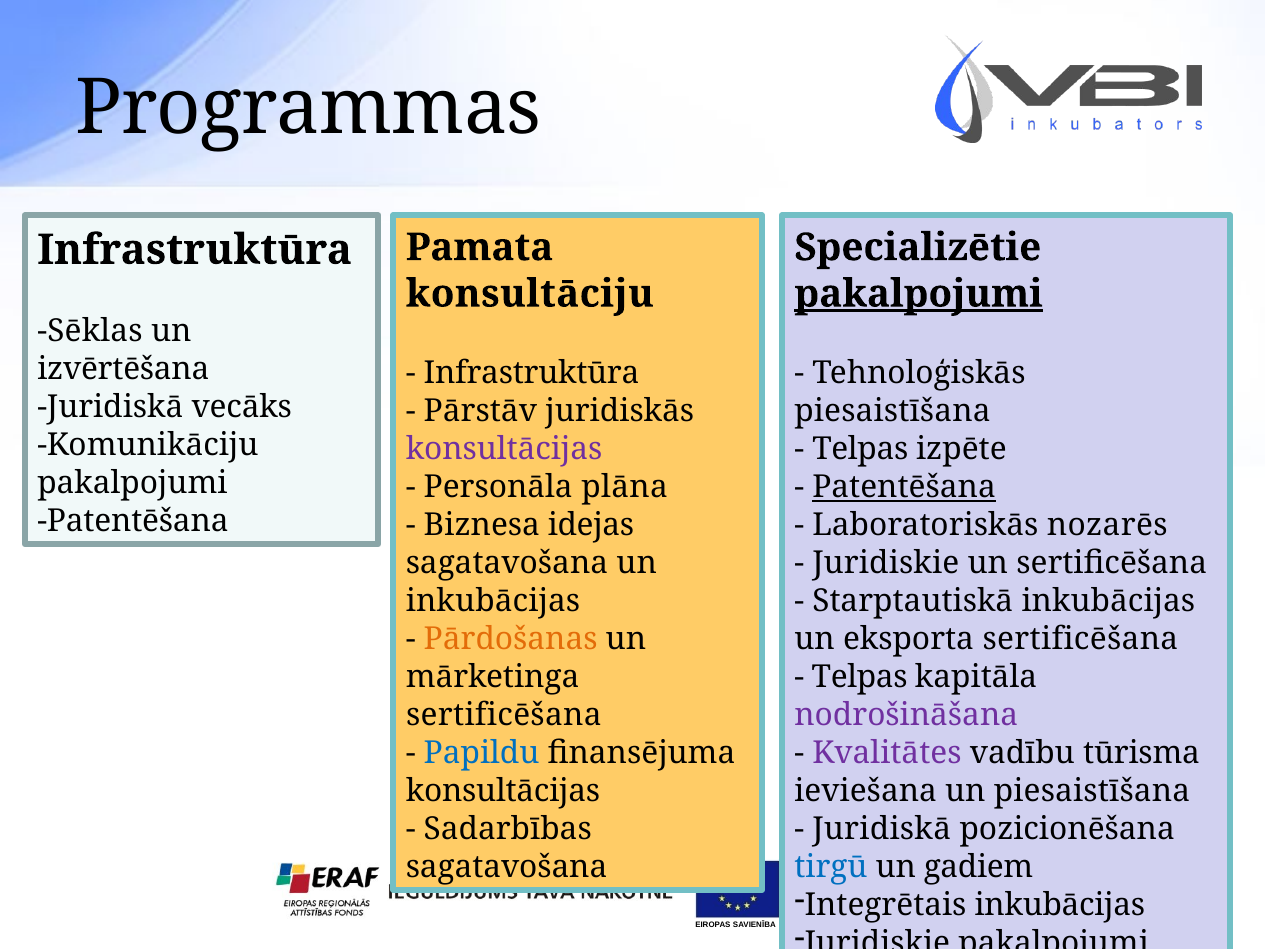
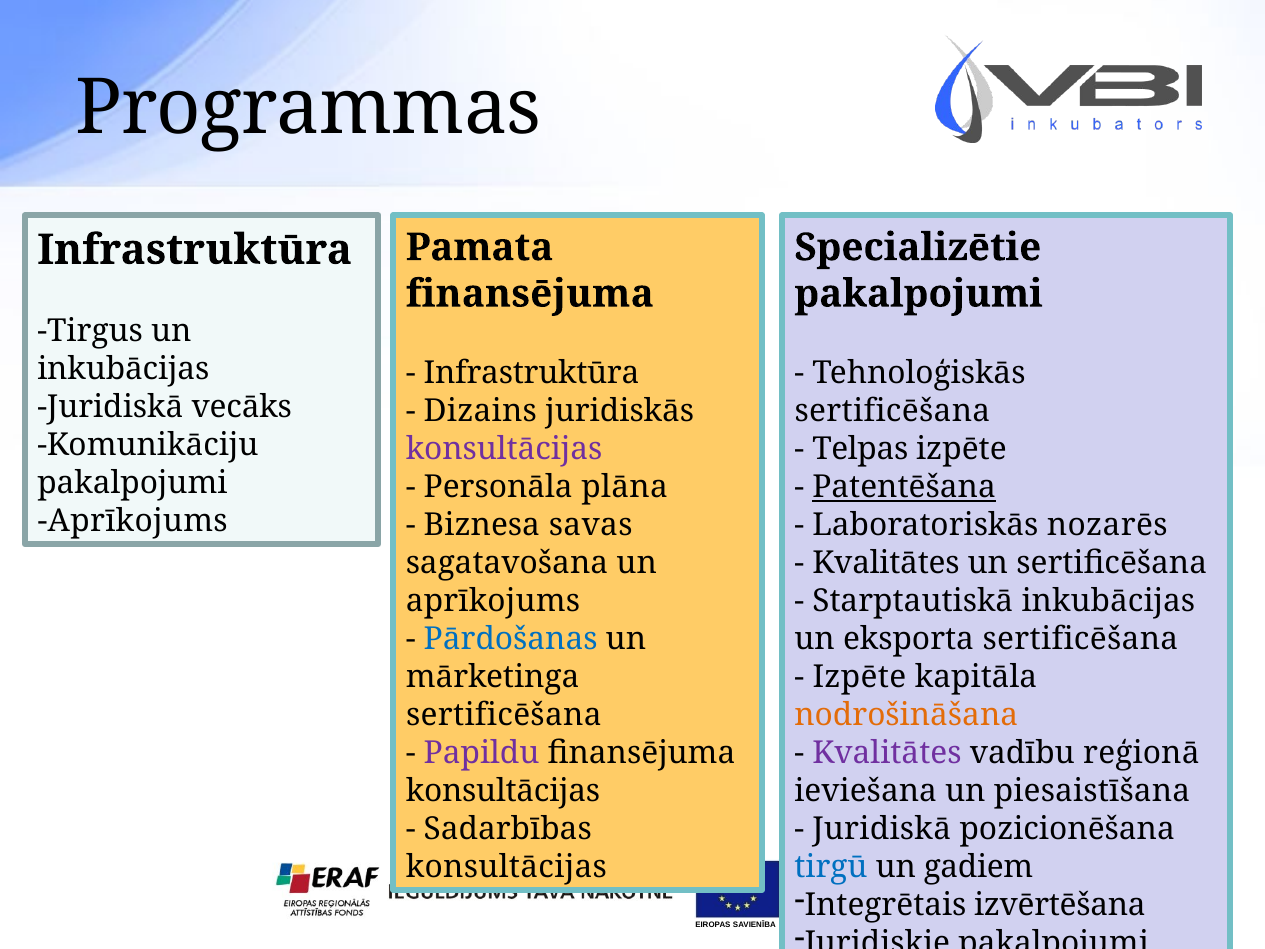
konsultāciju: konsultāciju -> finansējuma (530, 294)
pakalpojumi underline: present -> none (919, 294)
Sēklas: Sēklas -> Tirgus (90, 331)
izvērtēšana: izvērtēšana -> inkubācijas (123, 369)
Pārstāv: Pārstāv -> Dizains (480, 411)
piesaistīšana: piesaistīšana -> sertificēšana (892, 411)
Patentēšana: Patentēšana -> Aprīkojums (133, 521)
idejas: idejas -> savas (591, 525)
Juridiskie: Juridiskie -> Kvalitātes (886, 563)
inkubācijas: inkubācijas -> aprīkojums (493, 601)
Pārdošanas colour: orange -> blue (511, 639)
Telpas: Telpas -> Izpēte (859, 677)
nodrošināšana colour: purple -> orange (906, 715)
Papildu colour: blue -> purple (482, 753)
tūrisma: tūrisma -> reģionā (1141, 753)
sagatavošana: sagatavošana -> konsultācijas (506, 867)
Integrētais inkubācijas: inkubācijas -> izvērtēšana (1060, 905)
